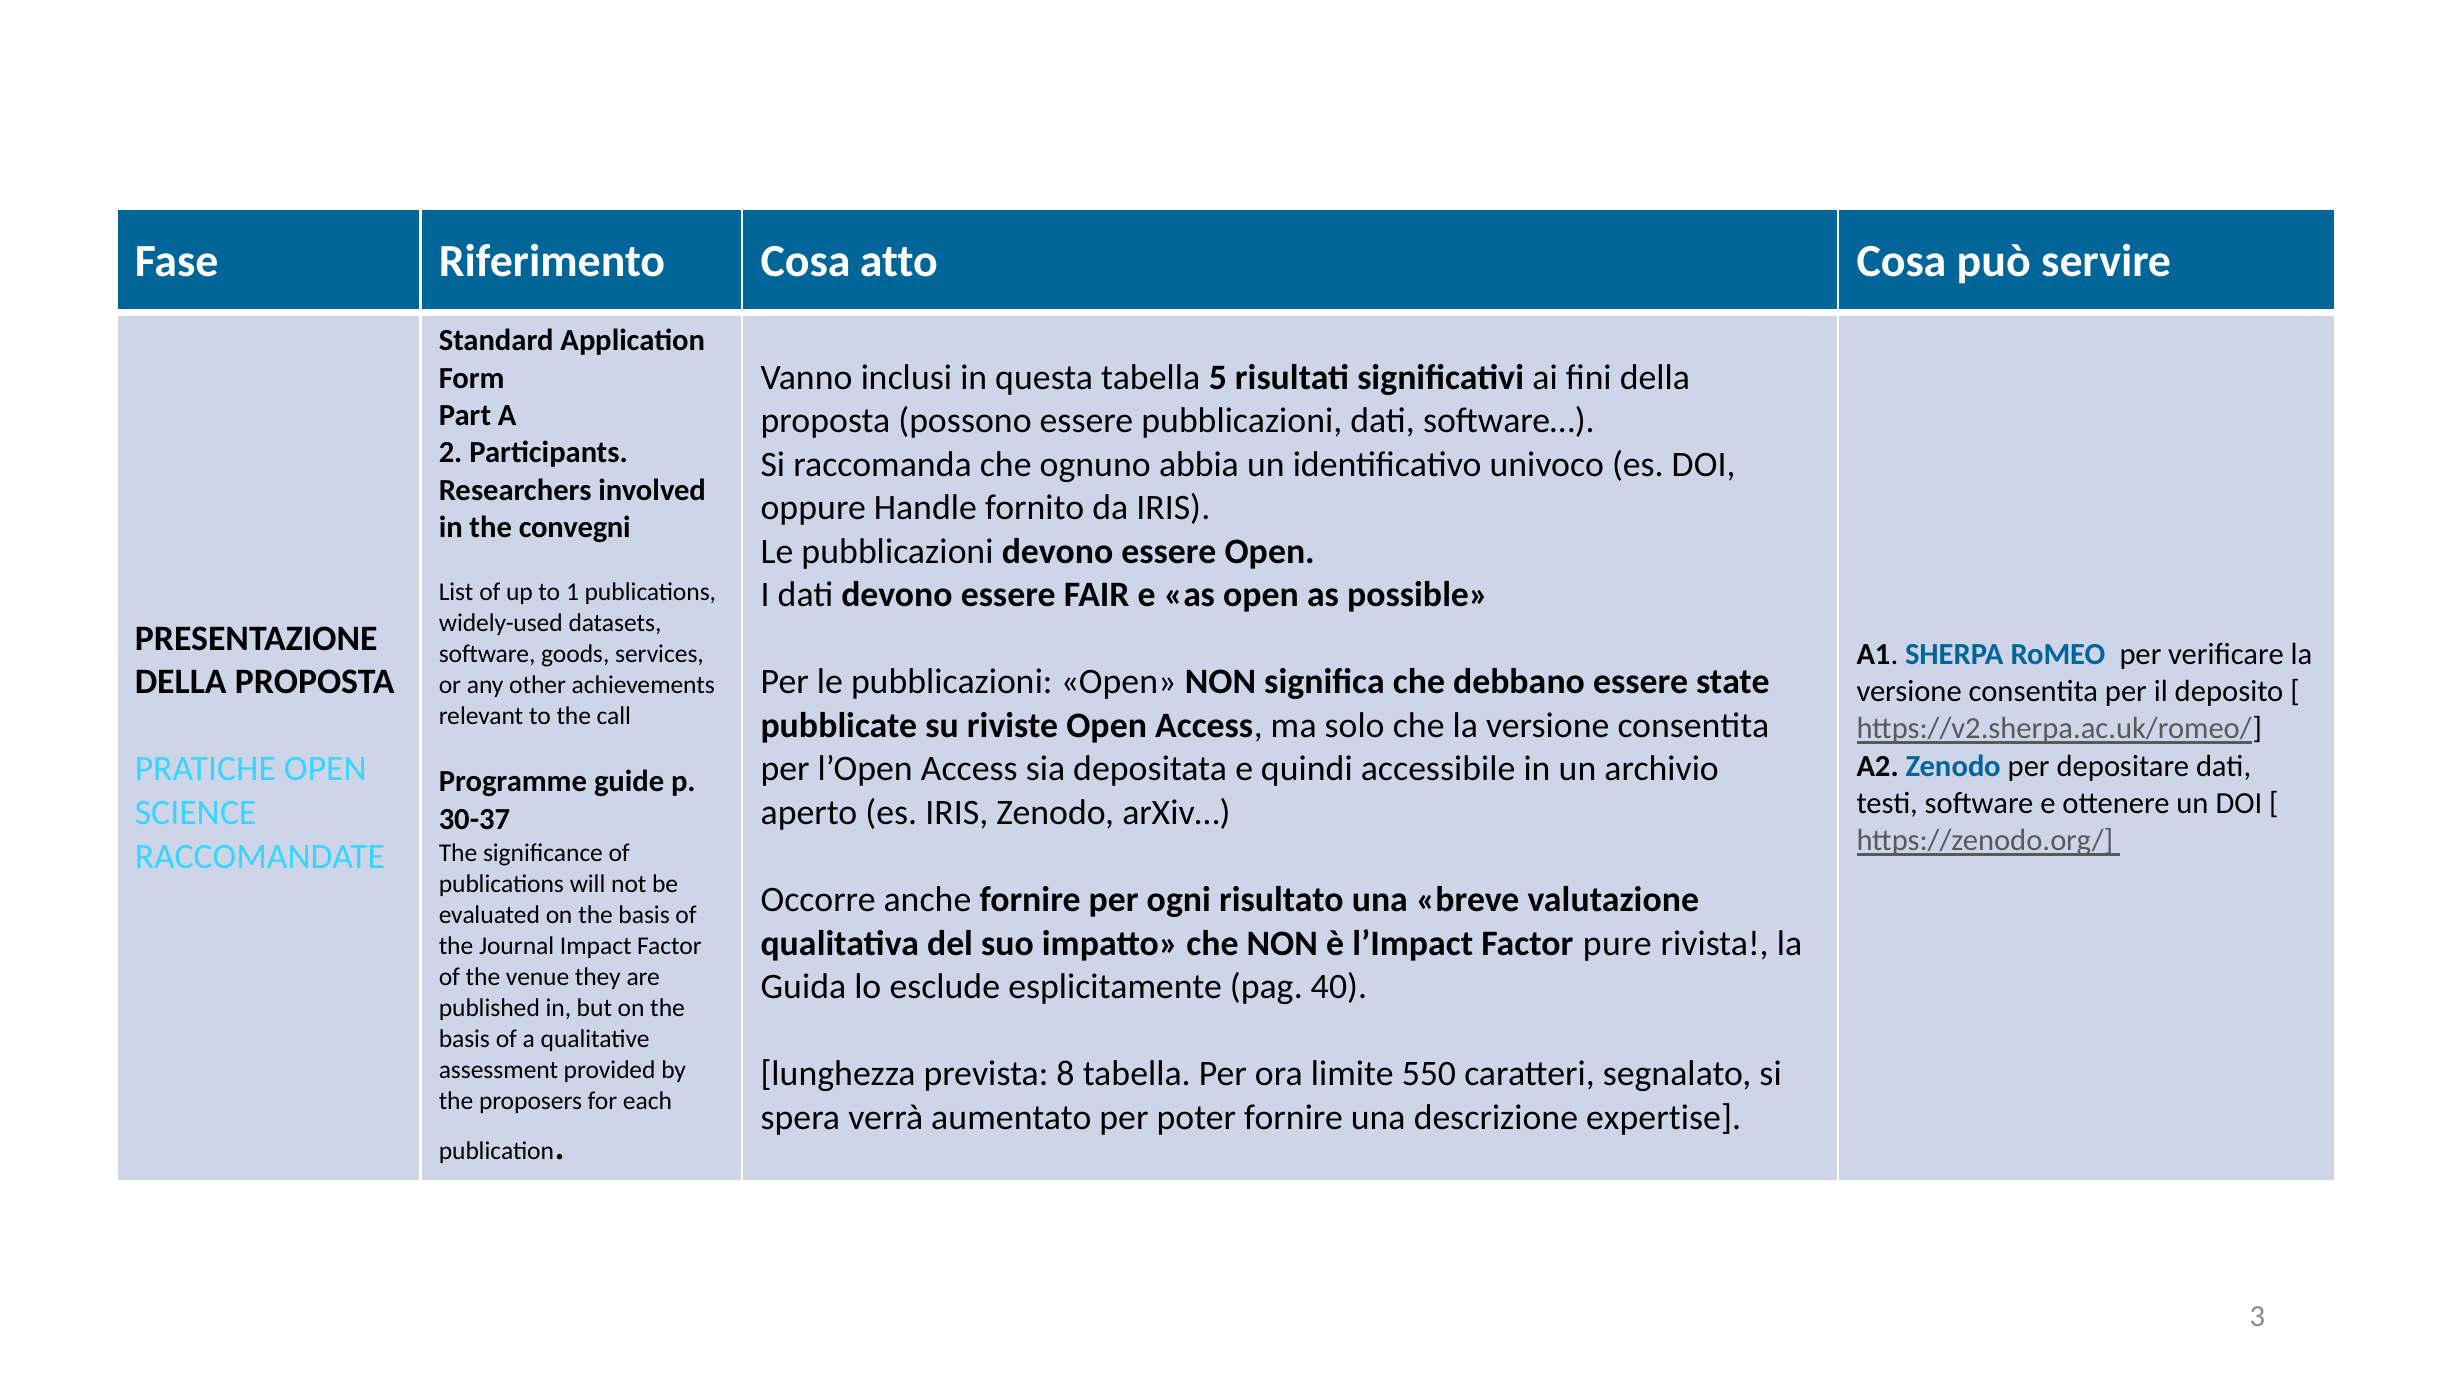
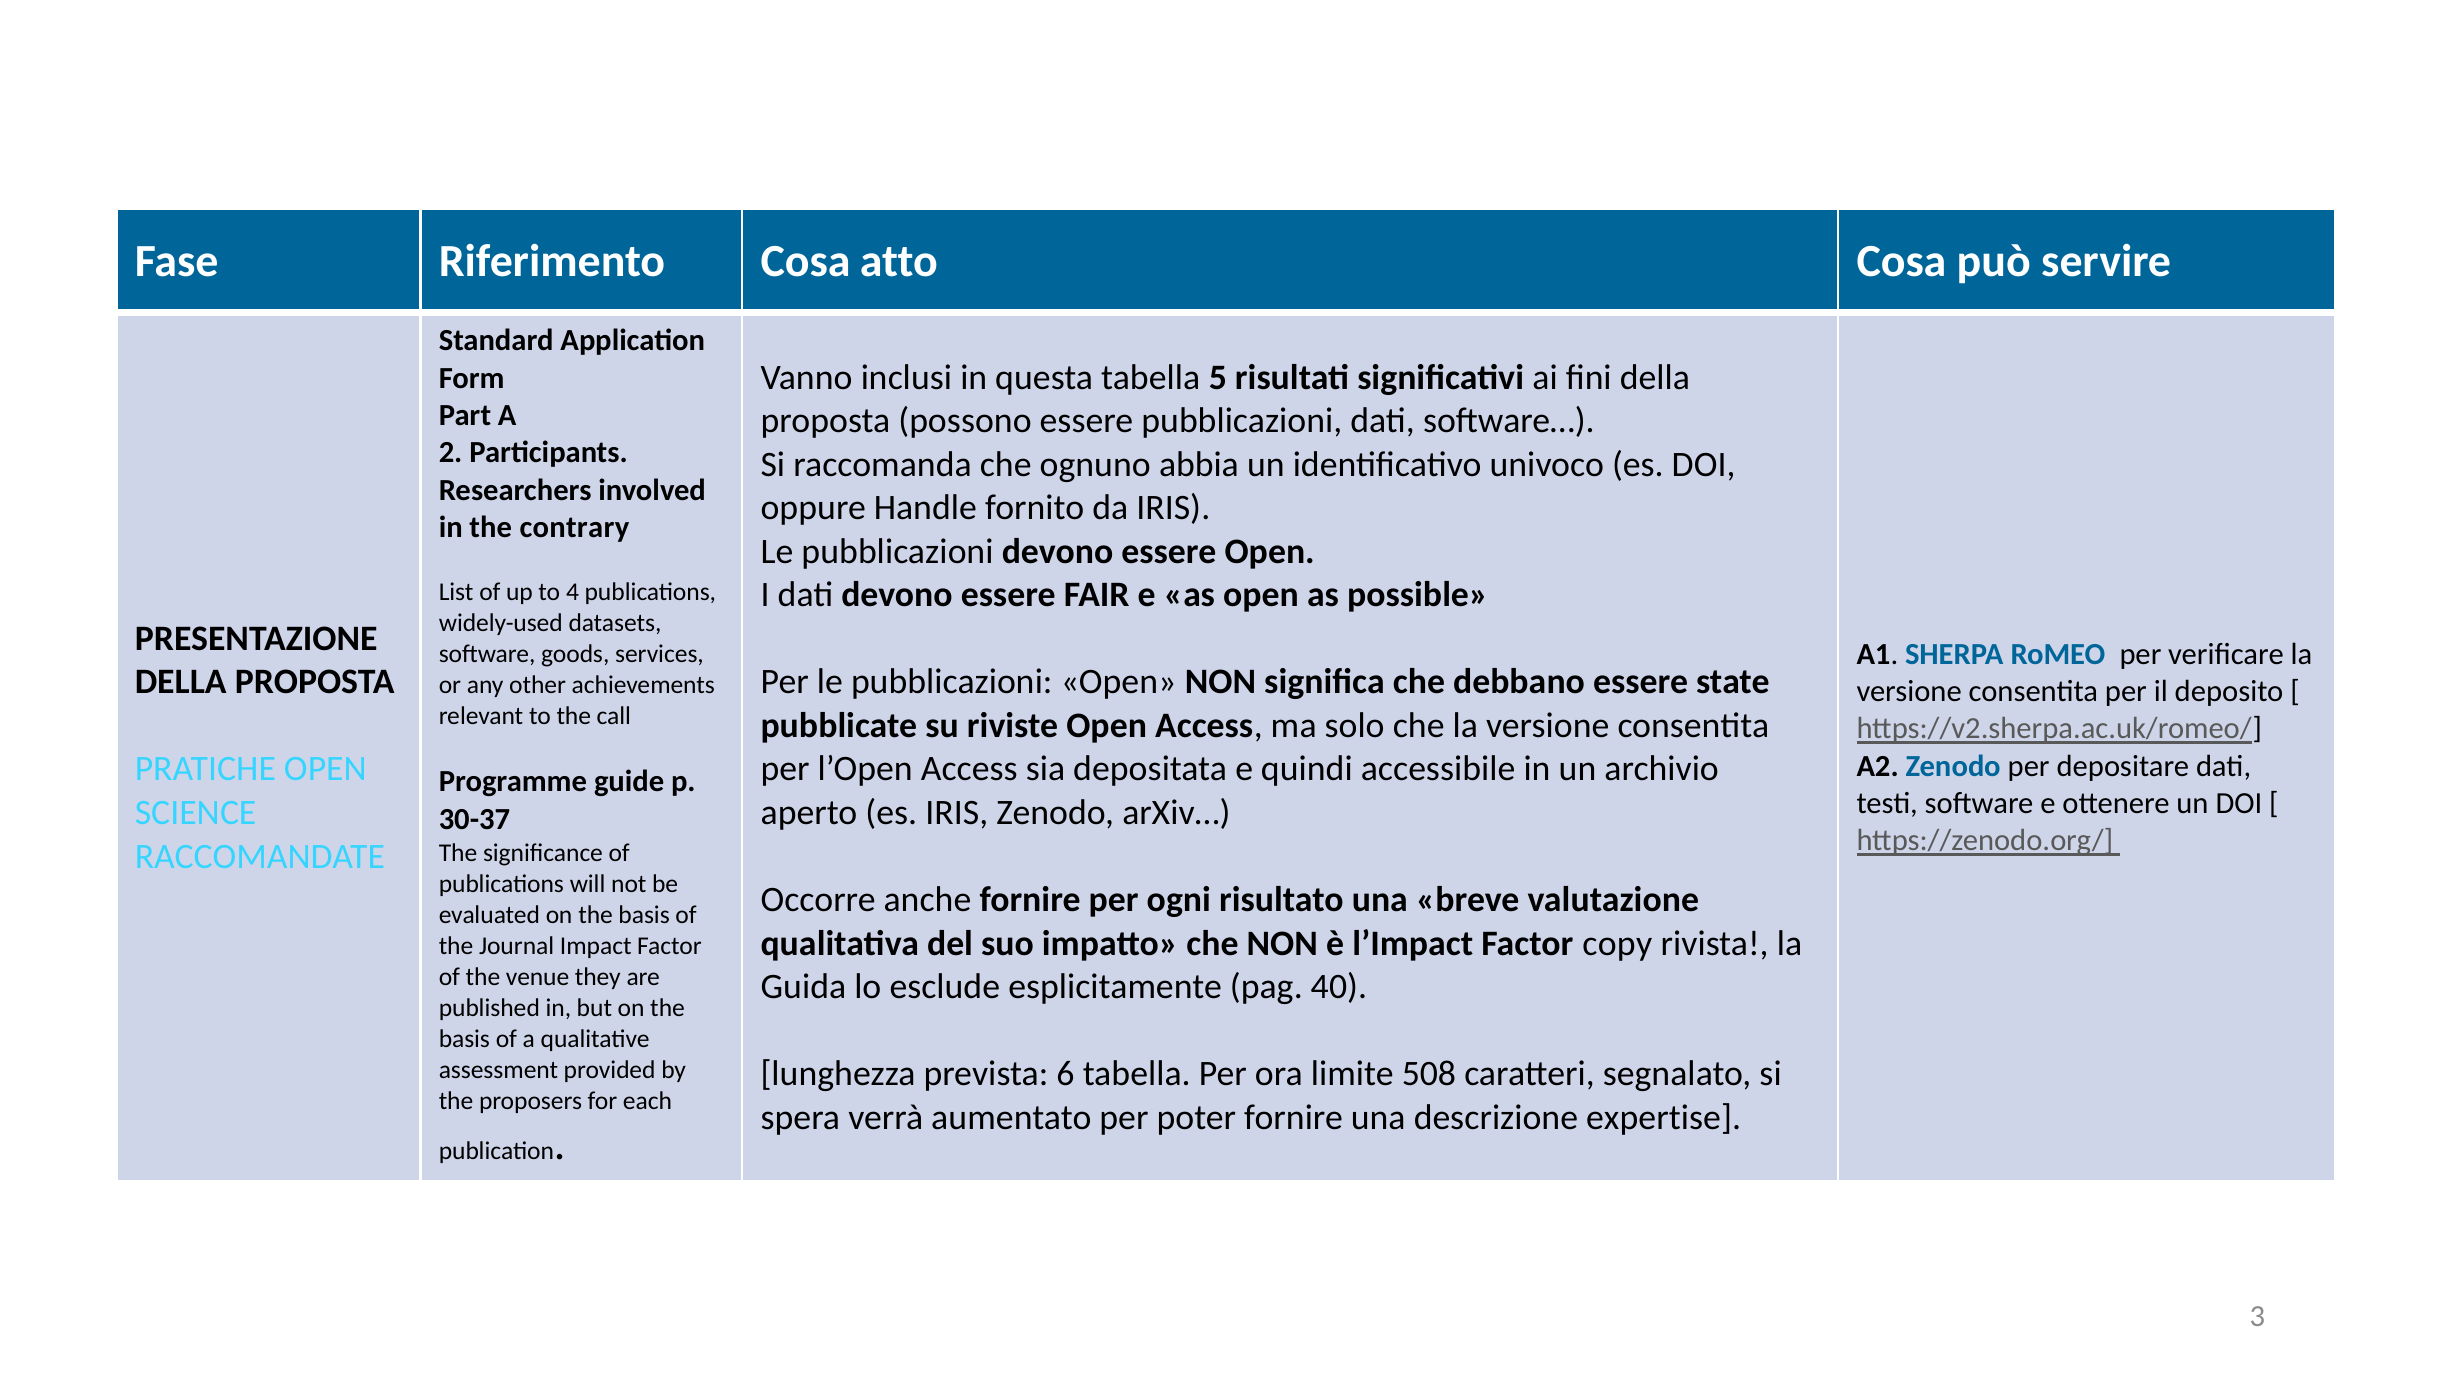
convegni: convegni -> contrary (574, 527)
1: 1 -> 4 (573, 593)
pure: pure -> copy (1617, 943)
8: 8 -> 6 (1066, 1074)
550: 550 -> 508 (1429, 1074)
